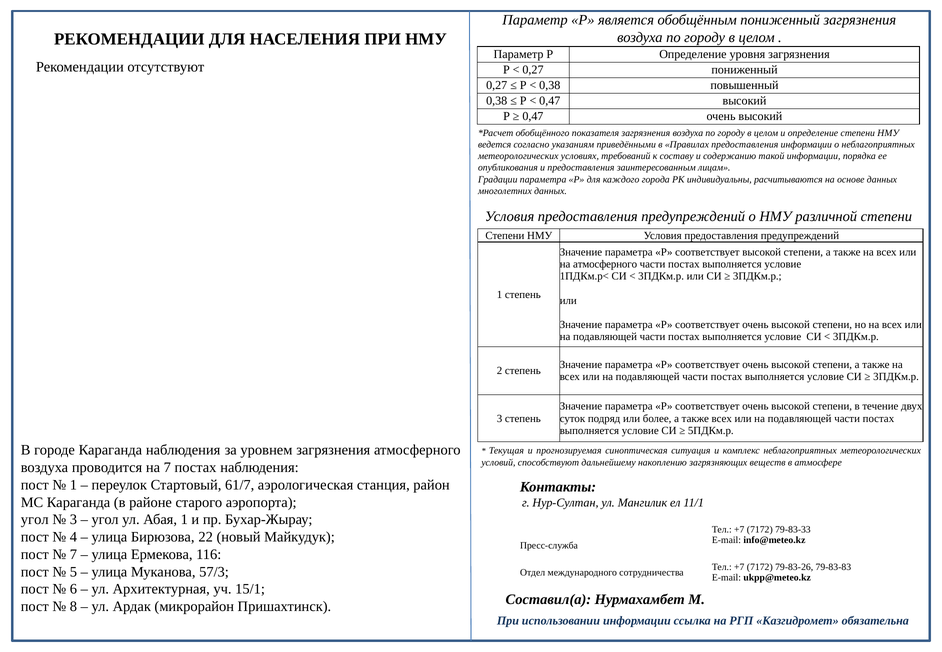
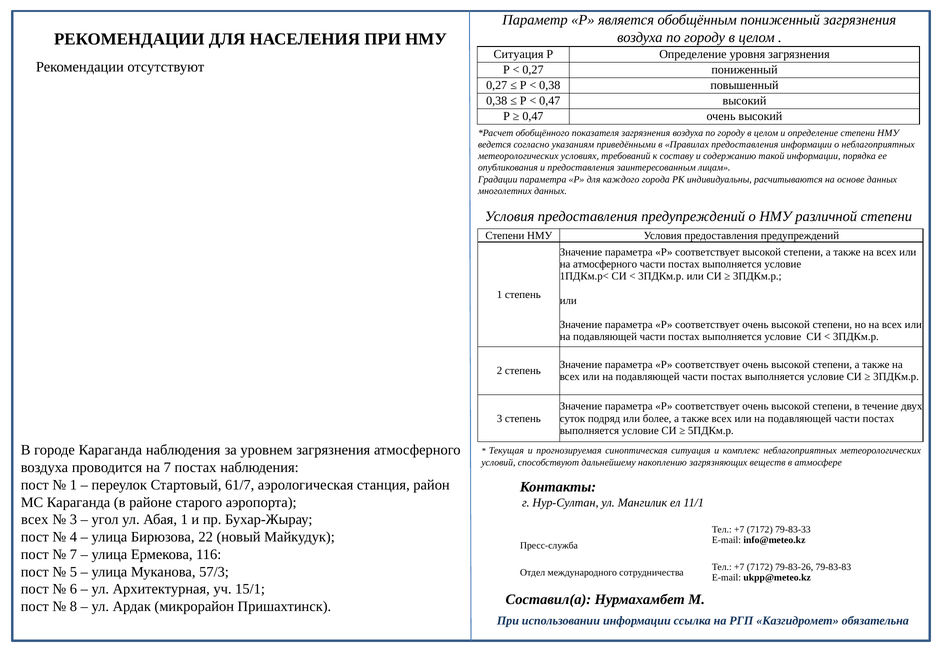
Параметр: Параметр -> Ситуация (518, 54)
угол: угол -> всех (35, 520)
